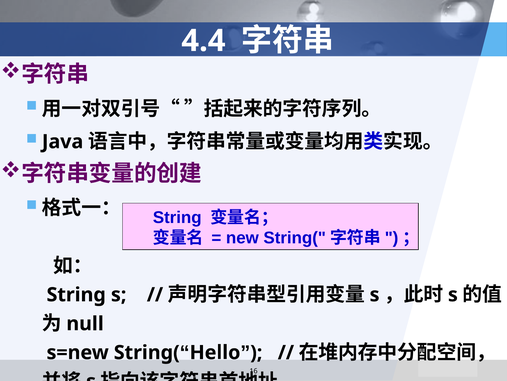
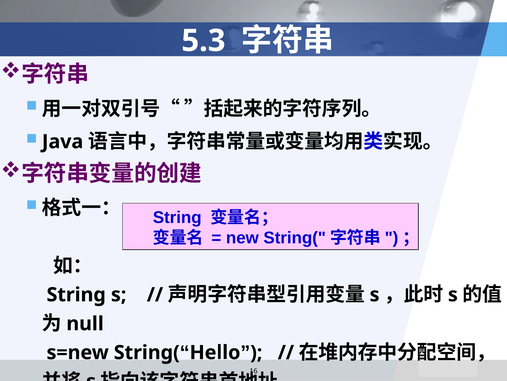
4.4: 4.4 -> 5.3 (203, 41)
